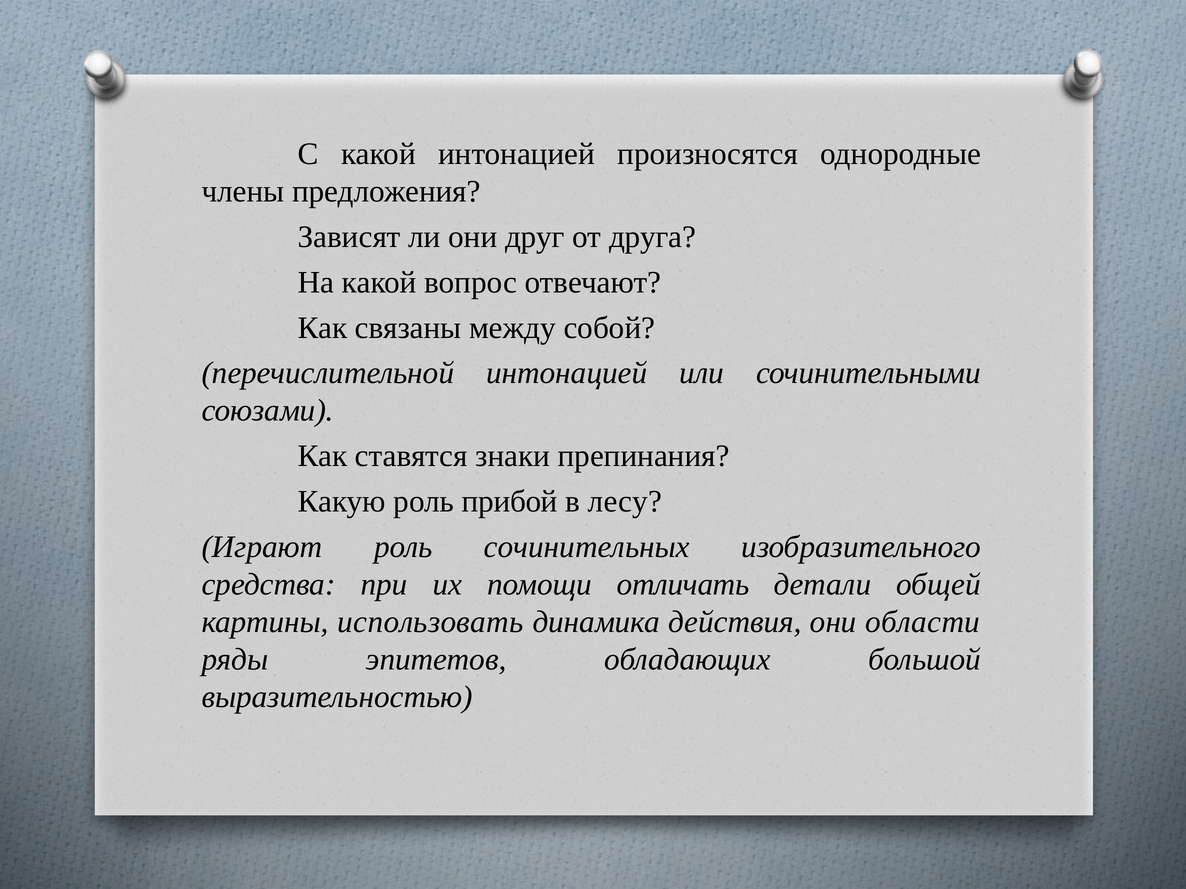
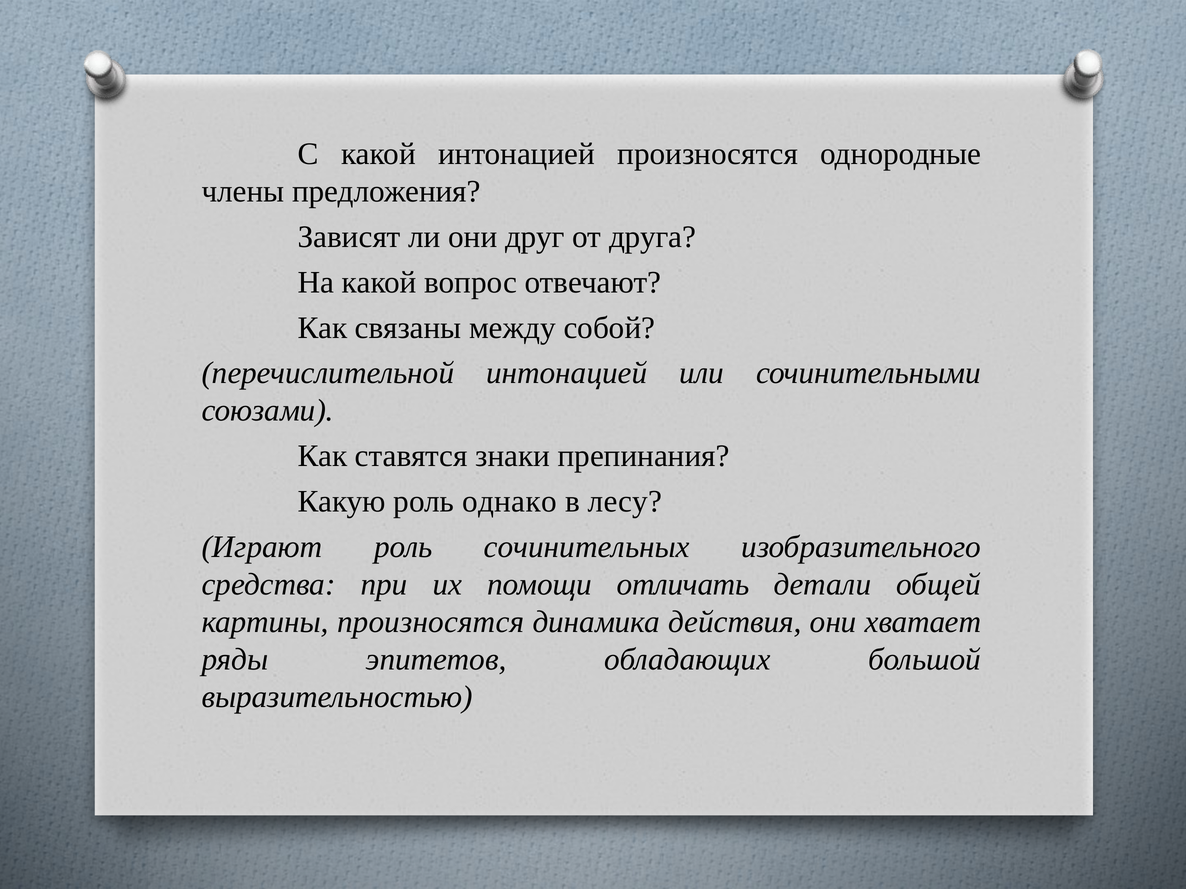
прибой: прибой -> однако (509, 502)
картины использовать: использовать -> произносятся (431, 622)
области: области -> хватает (923, 622)
